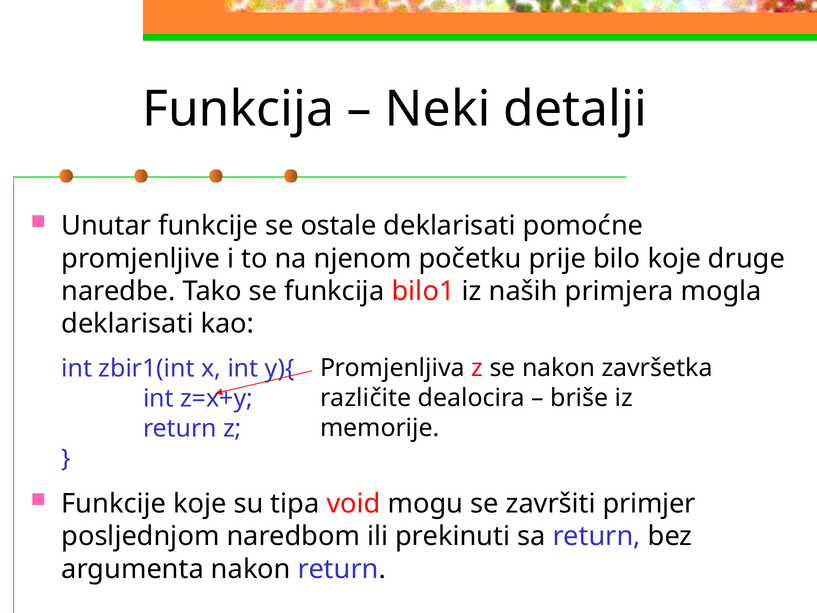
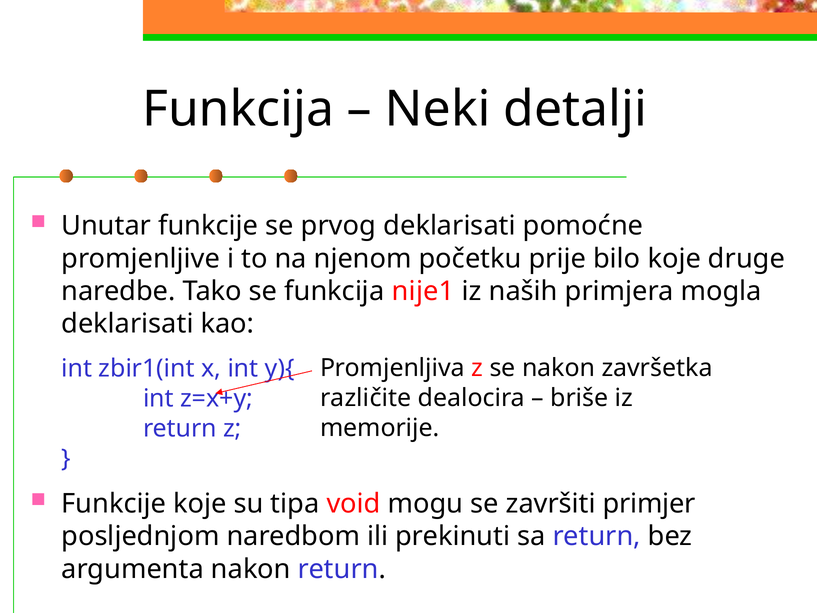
ostale: ostale -> prvog (338, 226)
bilo1: bilo1 -> nije1 (423, 291)
